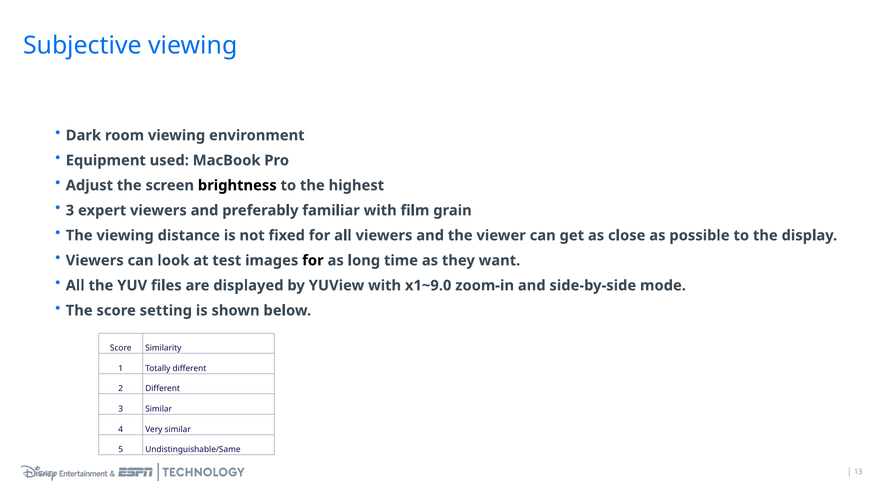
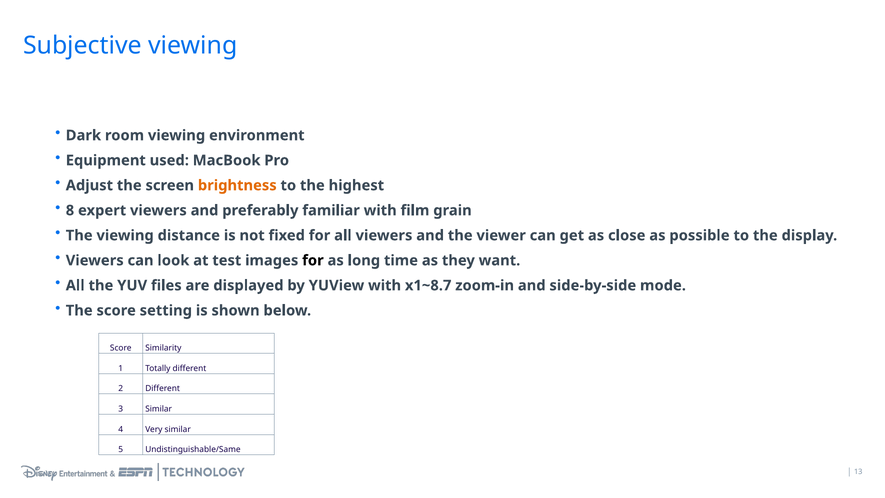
brightness colour: black -> orange (237, 185)
3: 3 -> 8 (70, 210)
x1~9.0: x1~9.0 -> x1~8.7 (428, 285)
